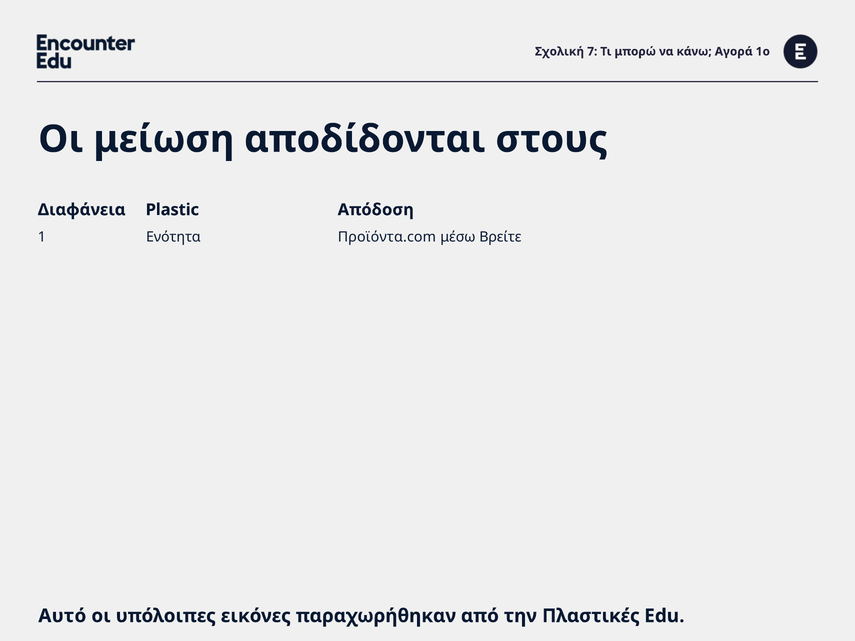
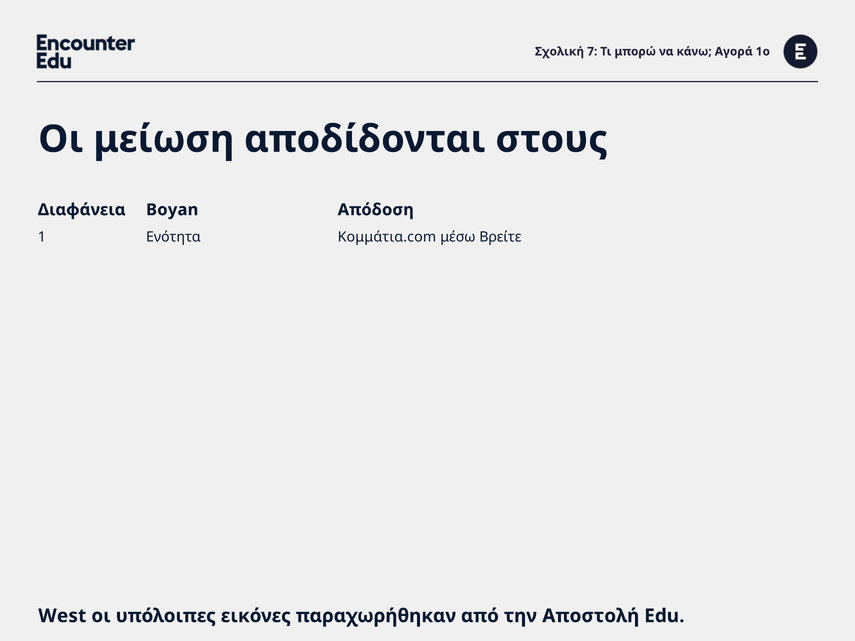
Plastic: Plastic -> Boyan (172, 210)
Προϊόντα.com: Προϊόντα.com -> Κομμάτια.com (387, 237)
Αυτό: Αυτό -> West (62, 616)
Πλαστικές: Πλαστικές -> Αποστολή (591, 616)
